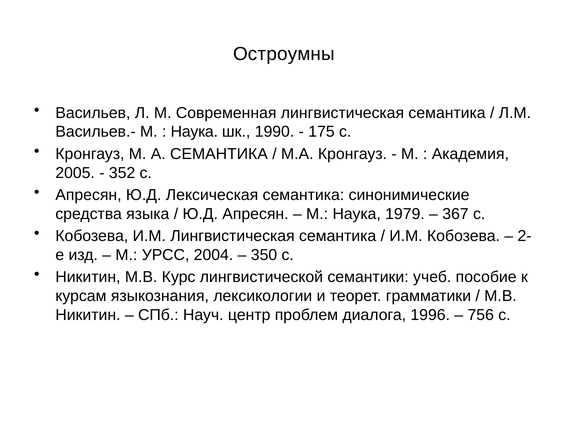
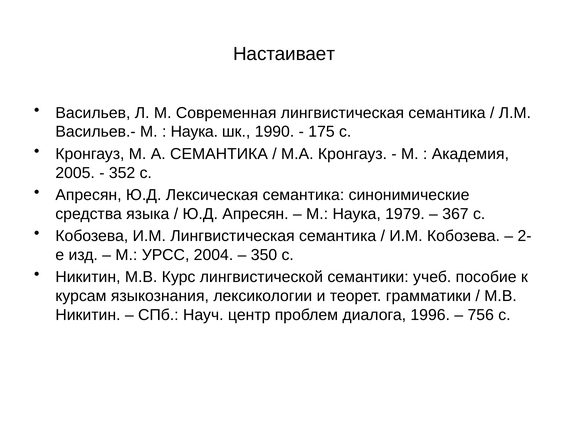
Остроумны: Остроумны -> Настаивает (284, 54)
